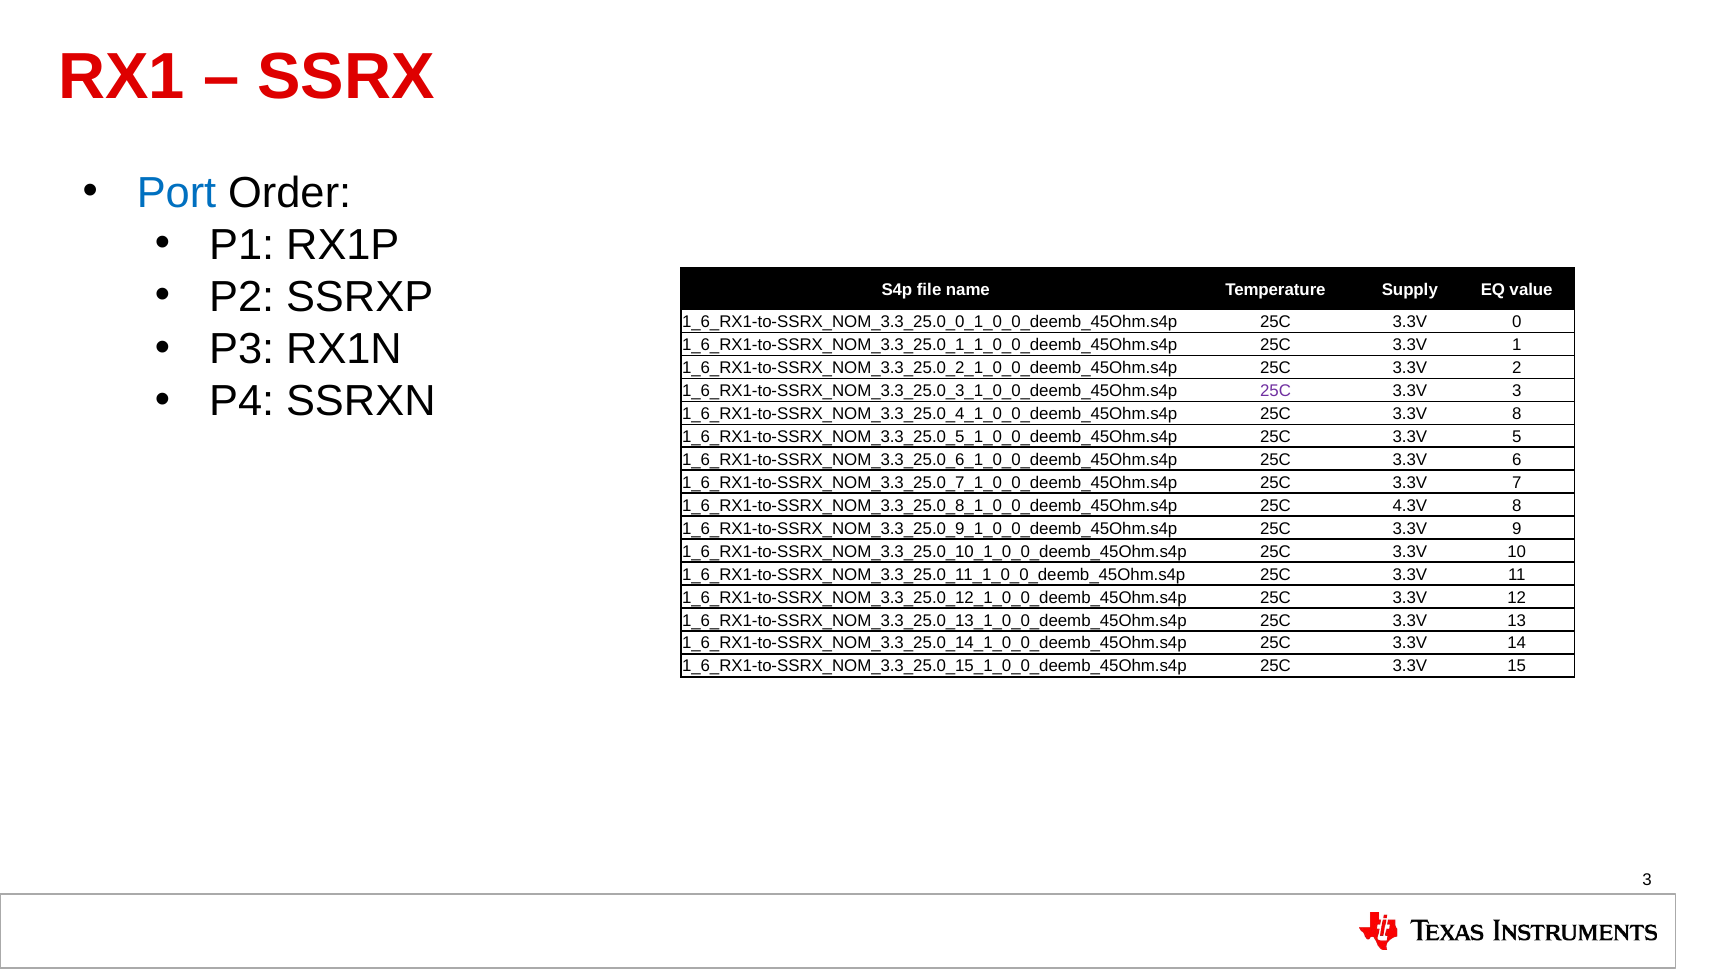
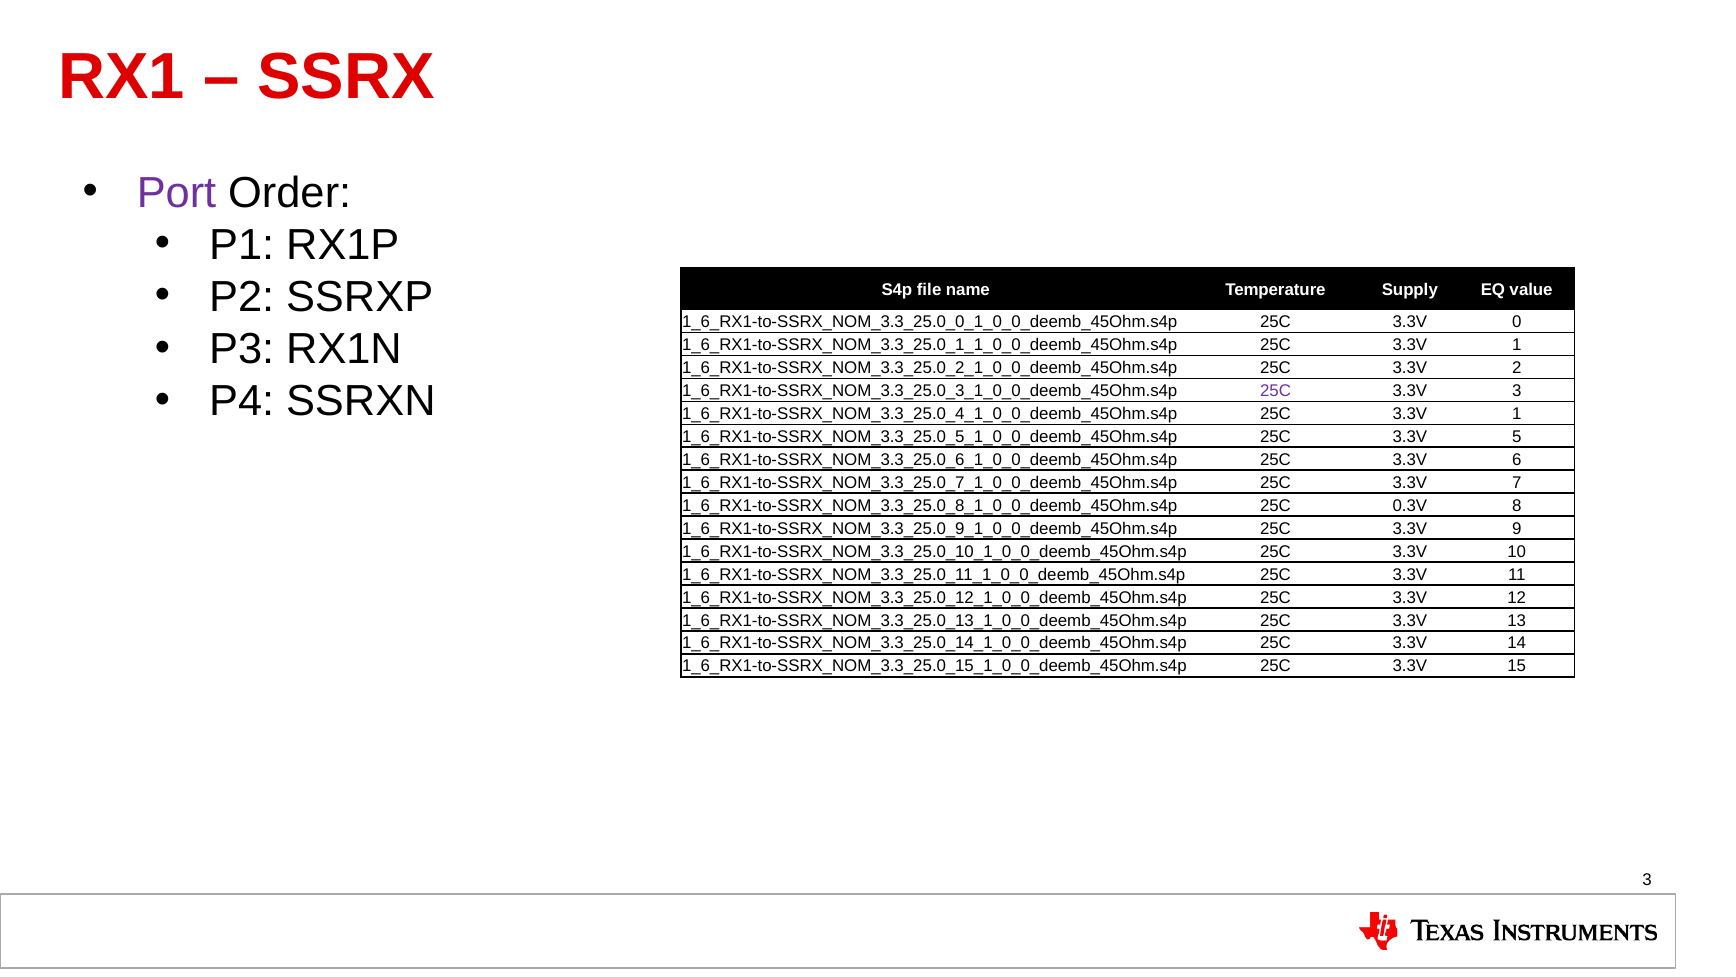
Port colour: blue -> purple (177, 193)
8: 8 -> 1 (1517, 413)
4.3V: 4.3V -> 0.3V (1410, 505)
